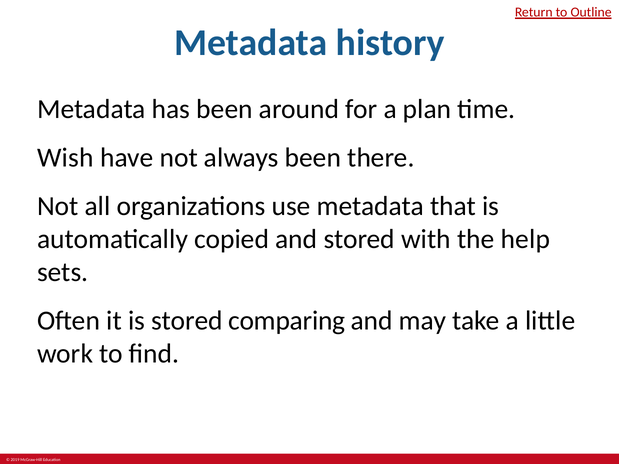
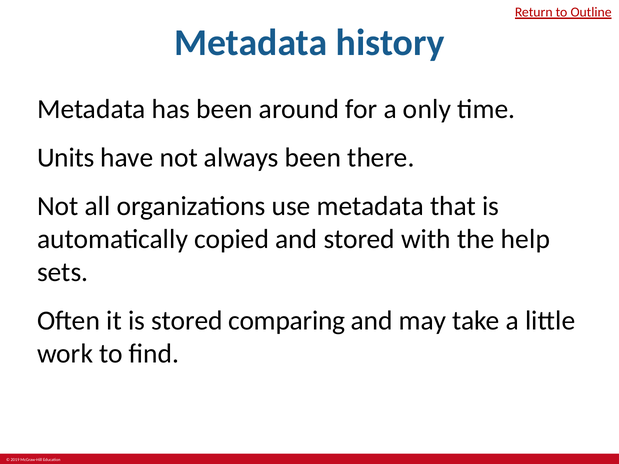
plan: plan -> only (427, 109)
Wish: Wish -> Units (66, 158)
